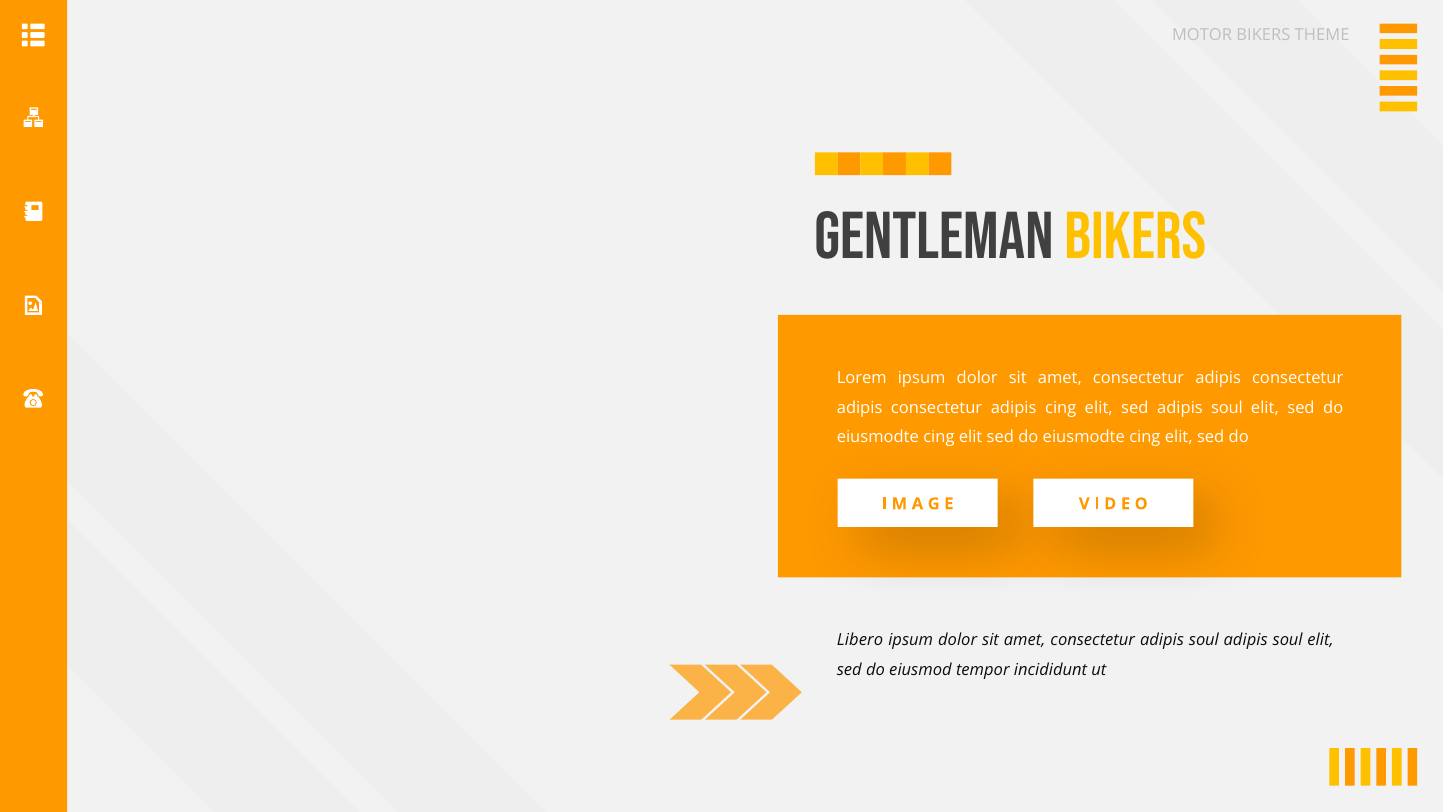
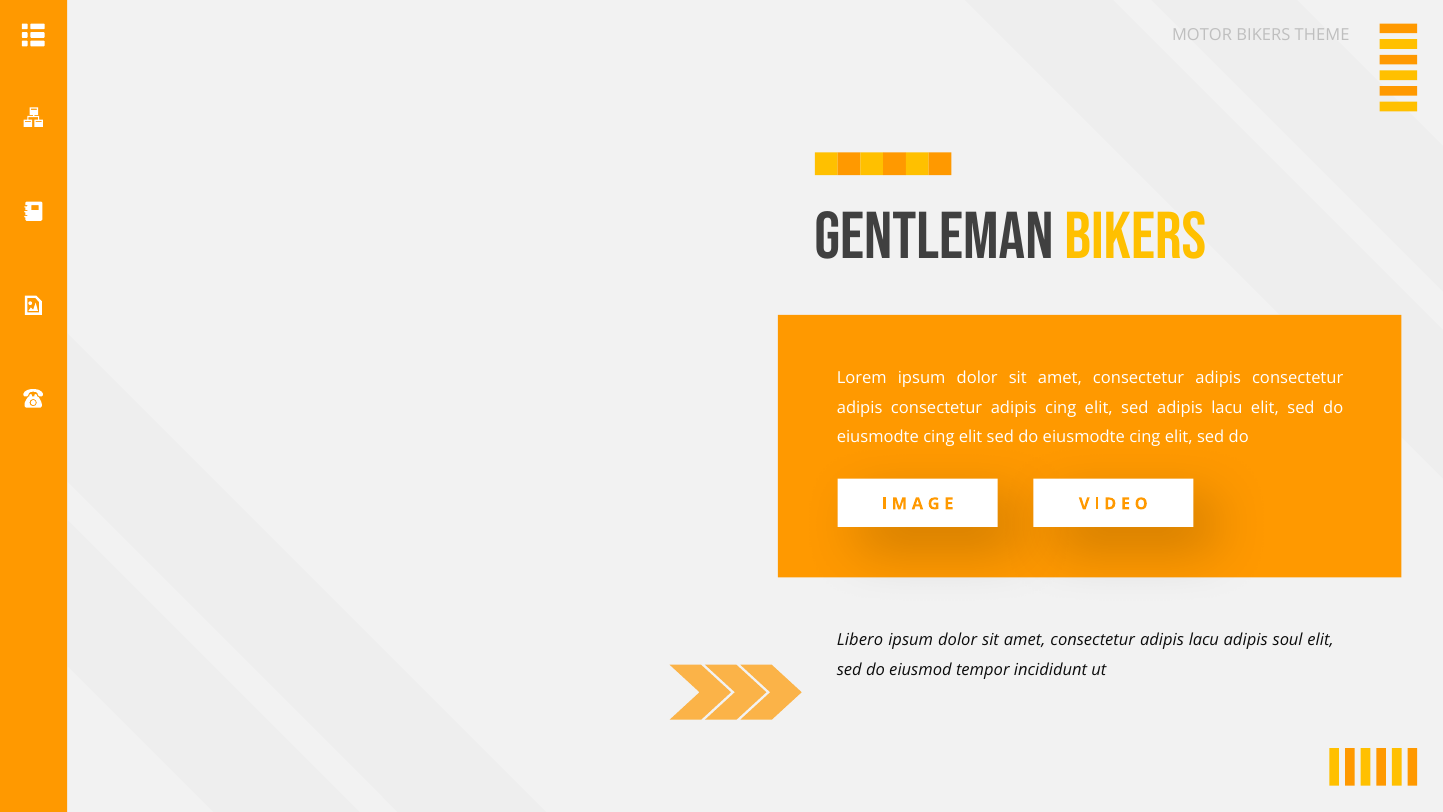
sed adipis soul: soul -> lacu (1227, 407)
consectetur adipis soul: soul -> lacu (1204, 640)
